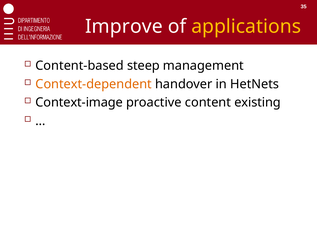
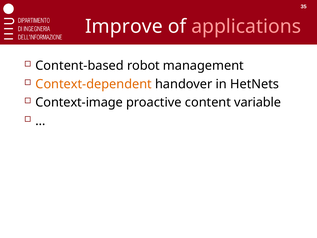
applications colour: yellow -> pink (246, 26)
steep: steep -> robot (143, 66)
existing: existing -> variable (258, 102)
